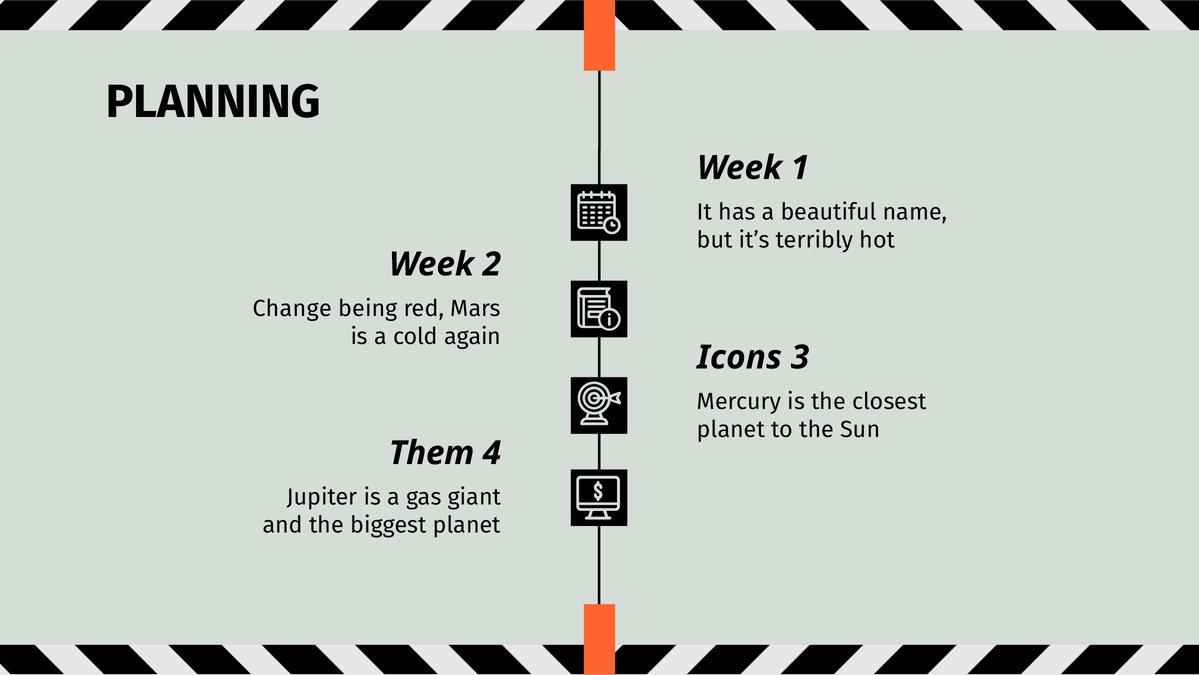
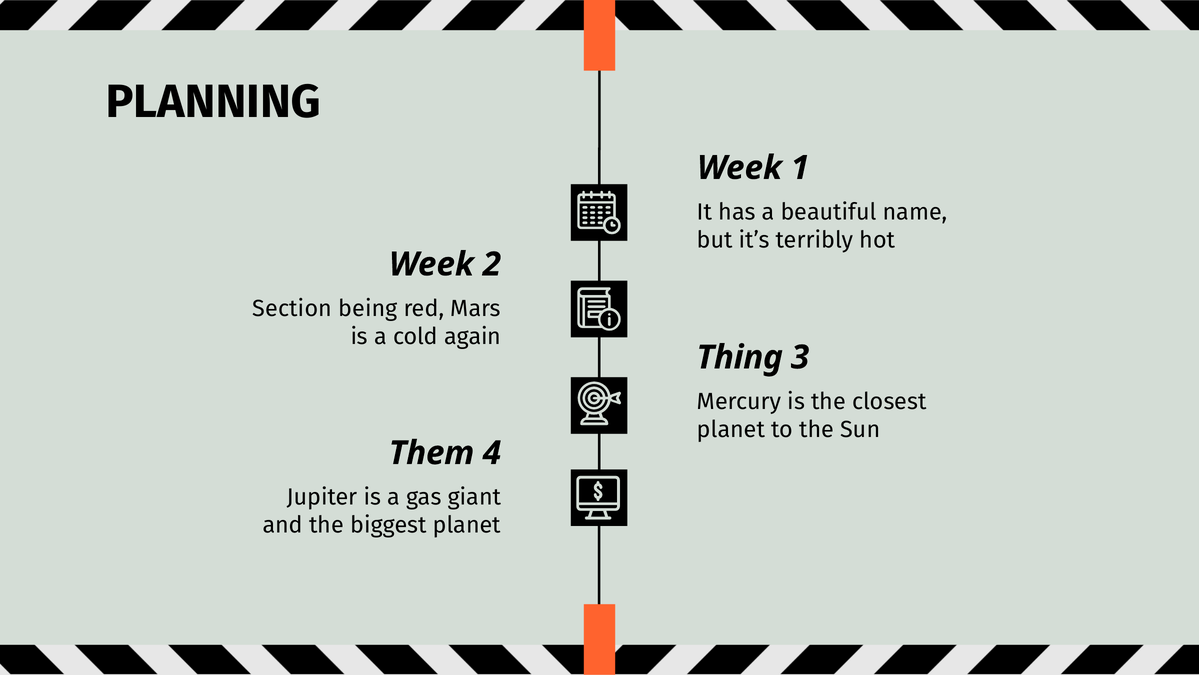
Change: Change -> Section (292, 308)
Icons: Icons -> Thing (740, 357)
